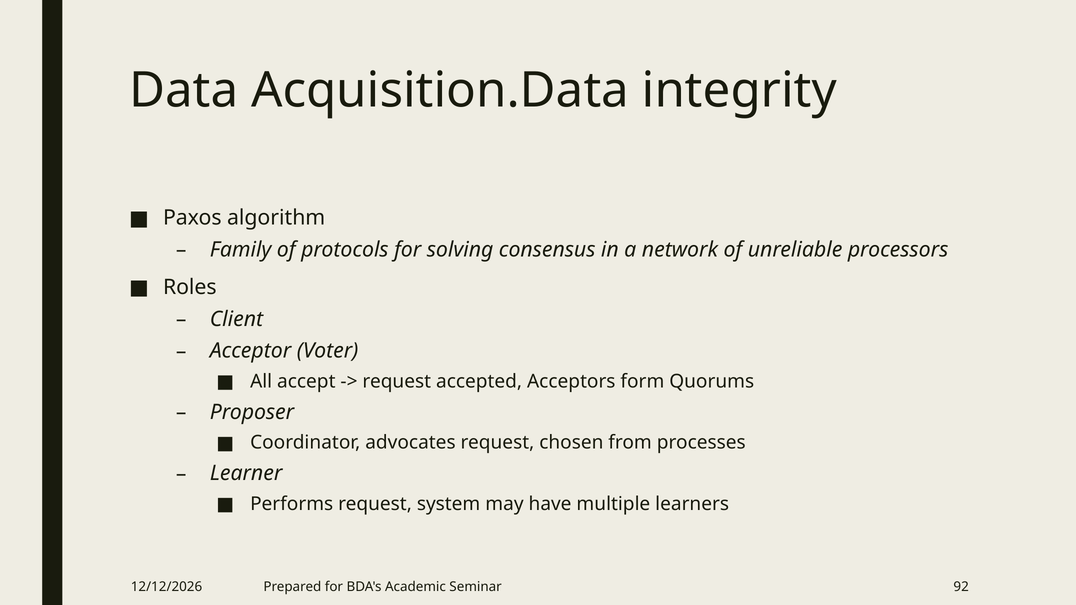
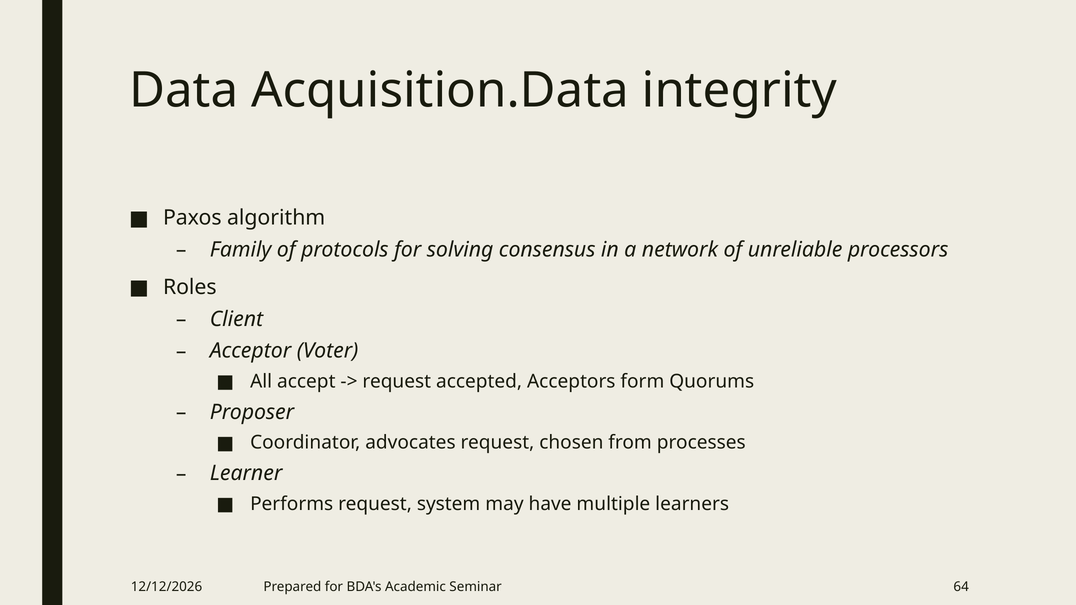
92: 92 -> 64 (961, 587)
